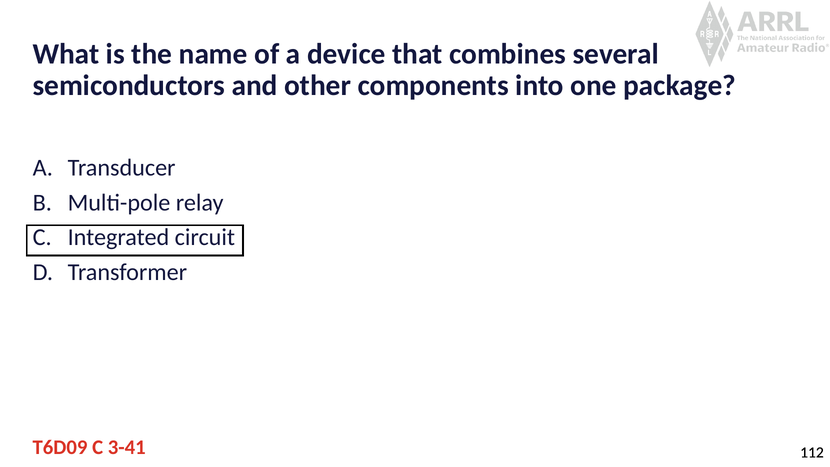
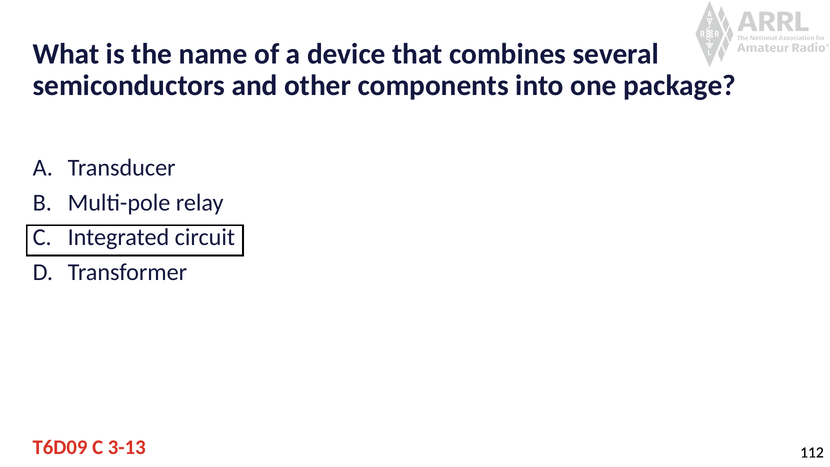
3-41: 3-41 -> 3-13 (127, 447)
